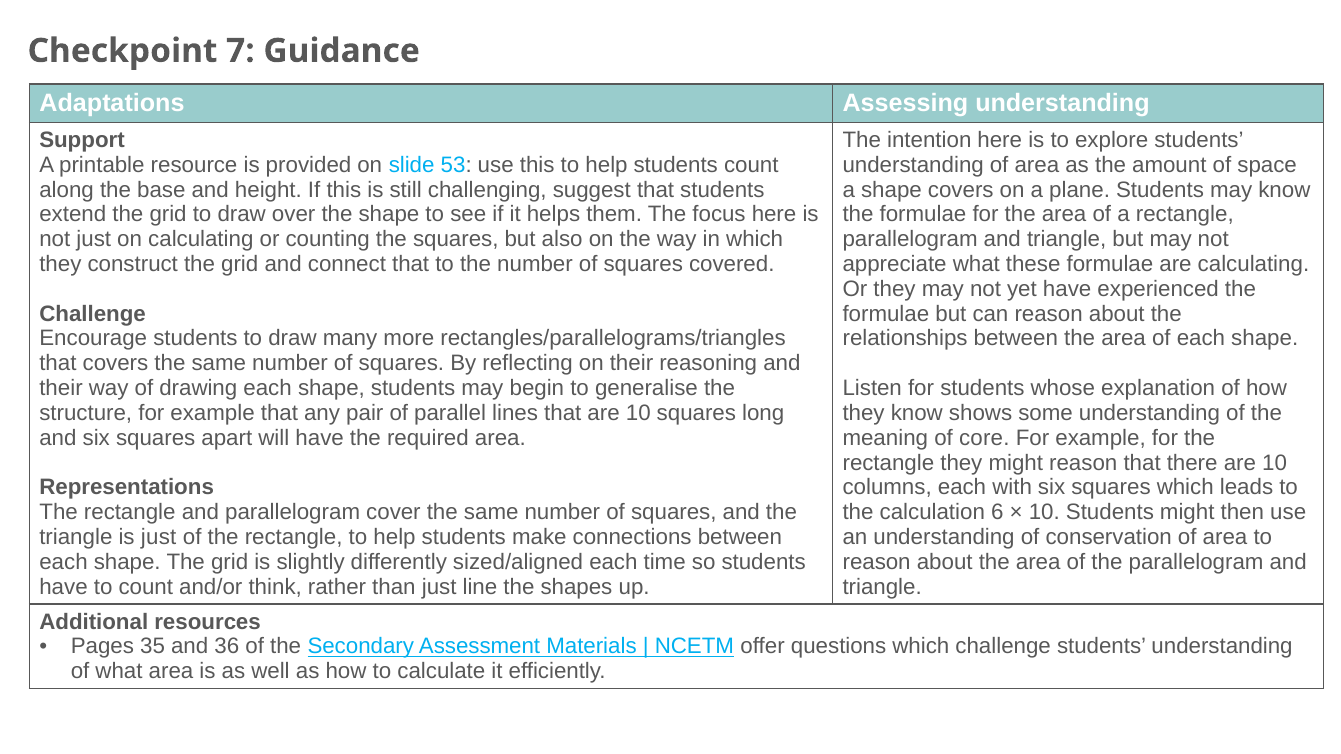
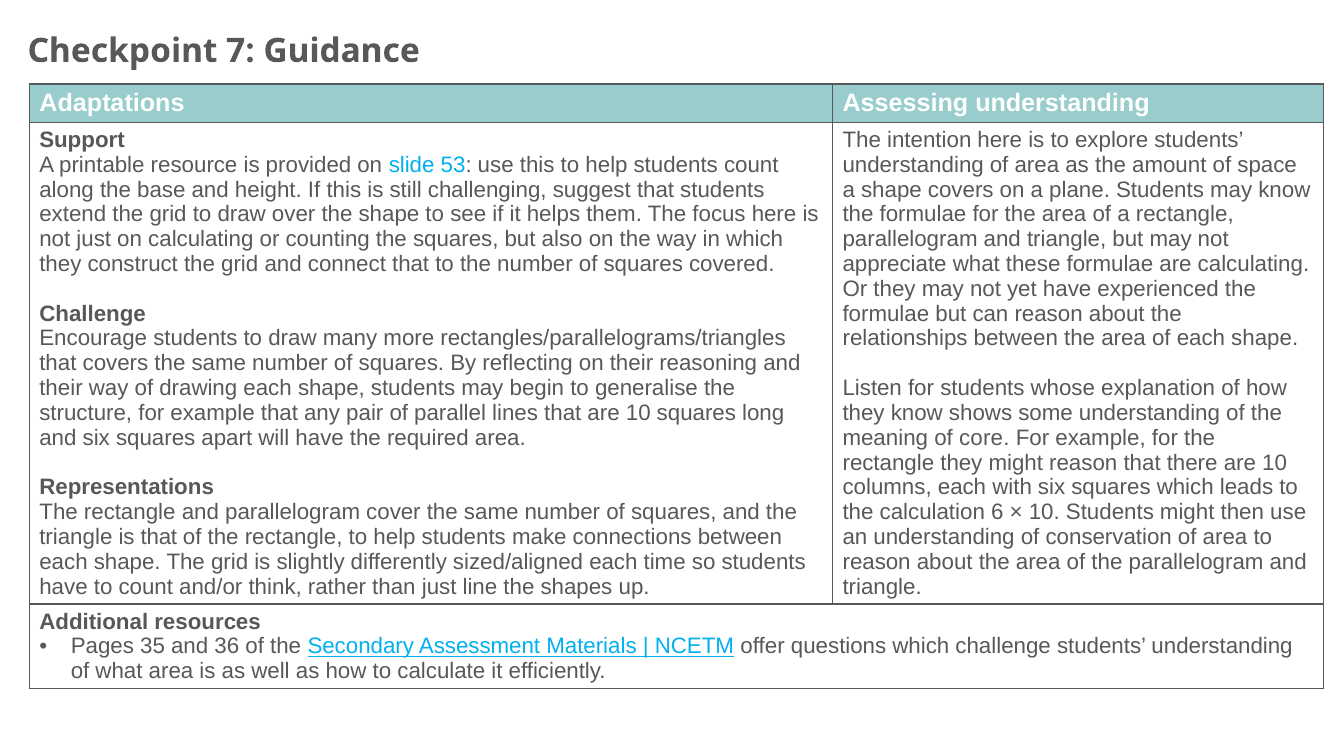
is just: just -> that (159, 537)
